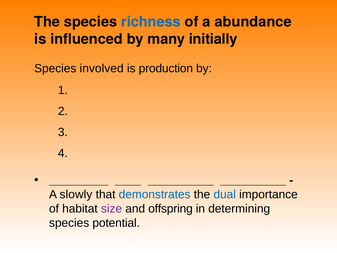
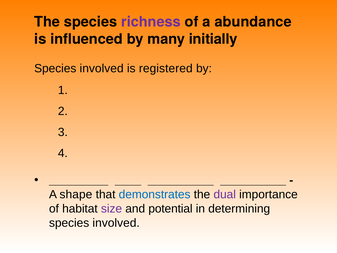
richness colour: blue -> purple (151, 22)
production: production -> registered (166, 68)
slowly: slowly -> shape (76, 194)
dual colour: blue -> purple (225, 194)
offspring: offspring -> potential (170, 209)
potential: potential -> involved (116, 223)
